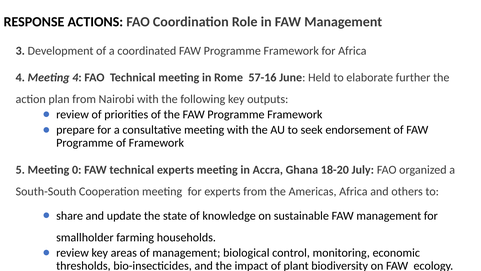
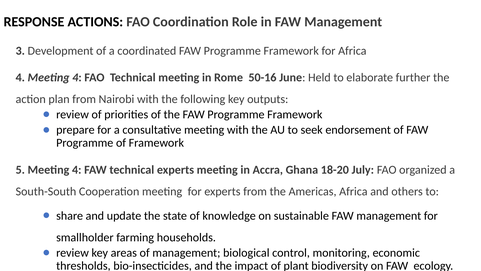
57-16: 57-16 -> 50-16 (262, 77)
5 Meeting 0: 0 -> 4 (77, 170)
